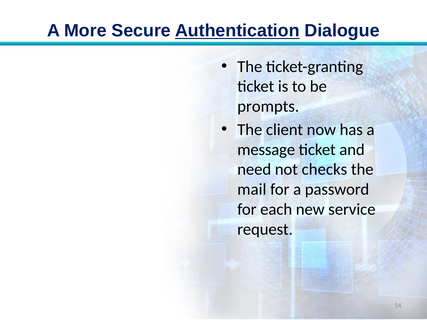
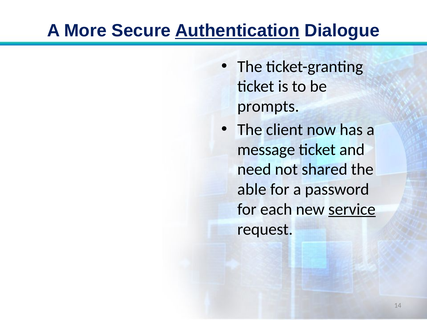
checks: checks -> shared (325, 170)
mail: mail -> able (252, 190)
service underline: none -> present (352, 209)
